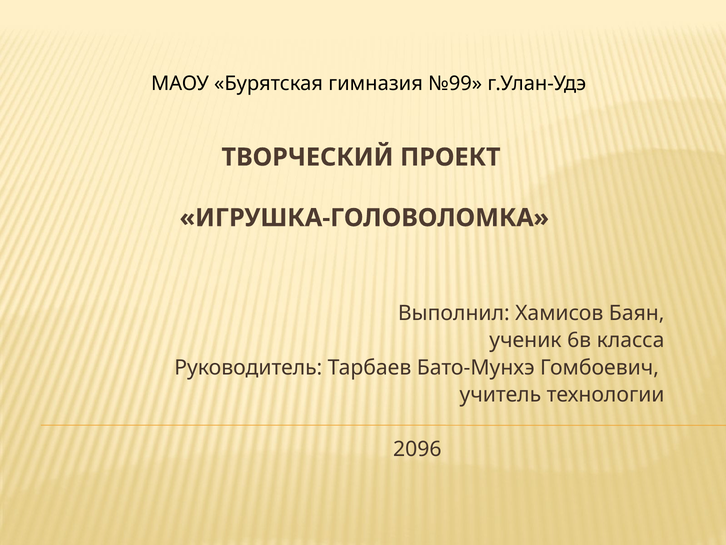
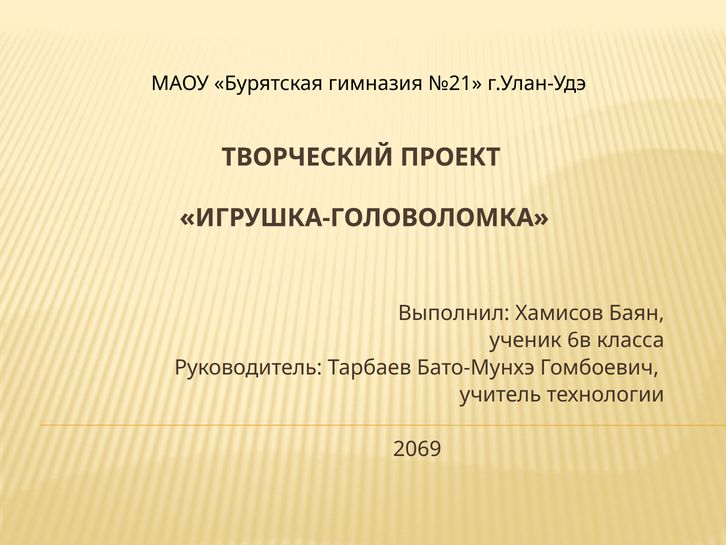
№99: №99 -> №21 (455, 84)
2096: 2096 -> 2069 (417, 449)
